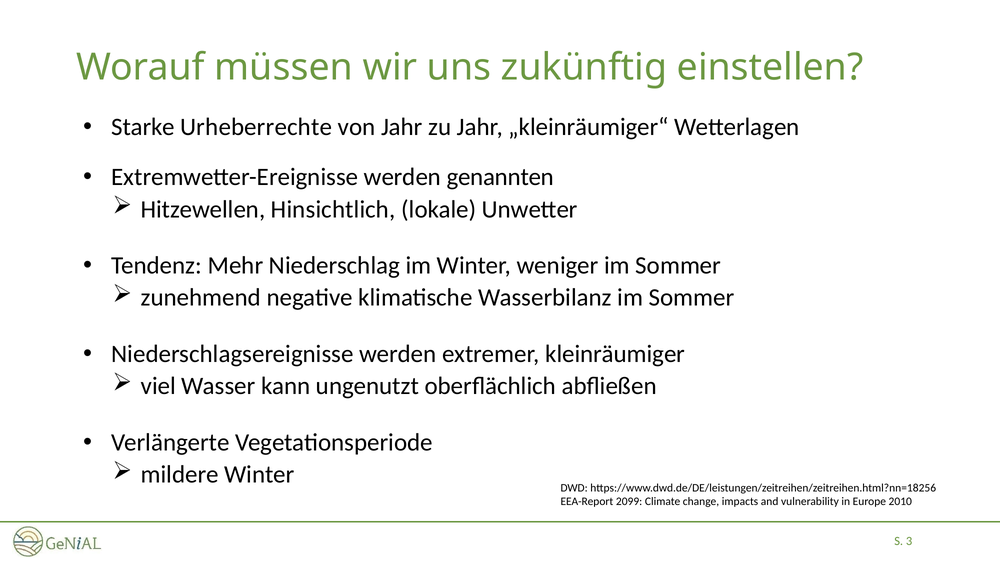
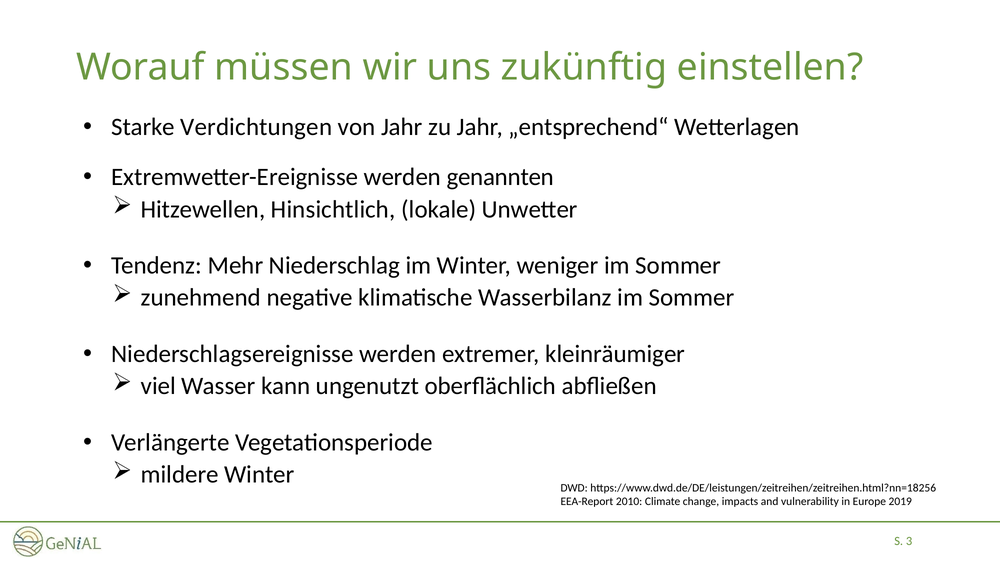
Urheberrechte: Urheberrechte -> Verdichtungen (256, 127)
„kleinräumiger“: „kleinräumiger“ -> „entsprechend“ (589, 127)
2099: 2099 -> 2010 (629, 501)
2010: 2010 -> 2019 (900, 501)
